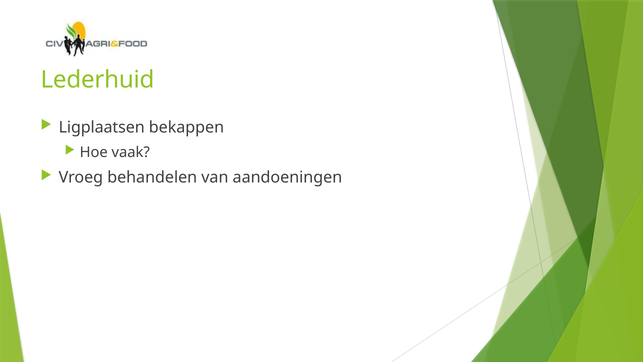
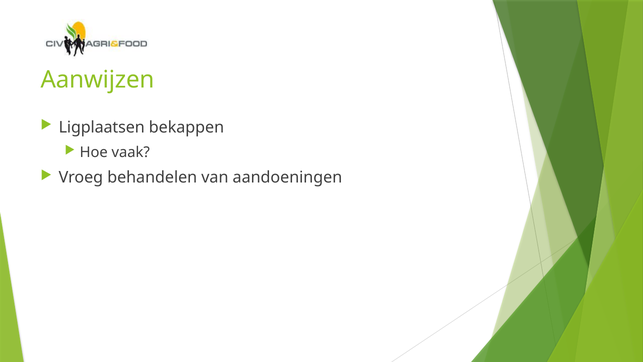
Lederhuid: Lederhuid -> Aanwijzen (97, 80)
